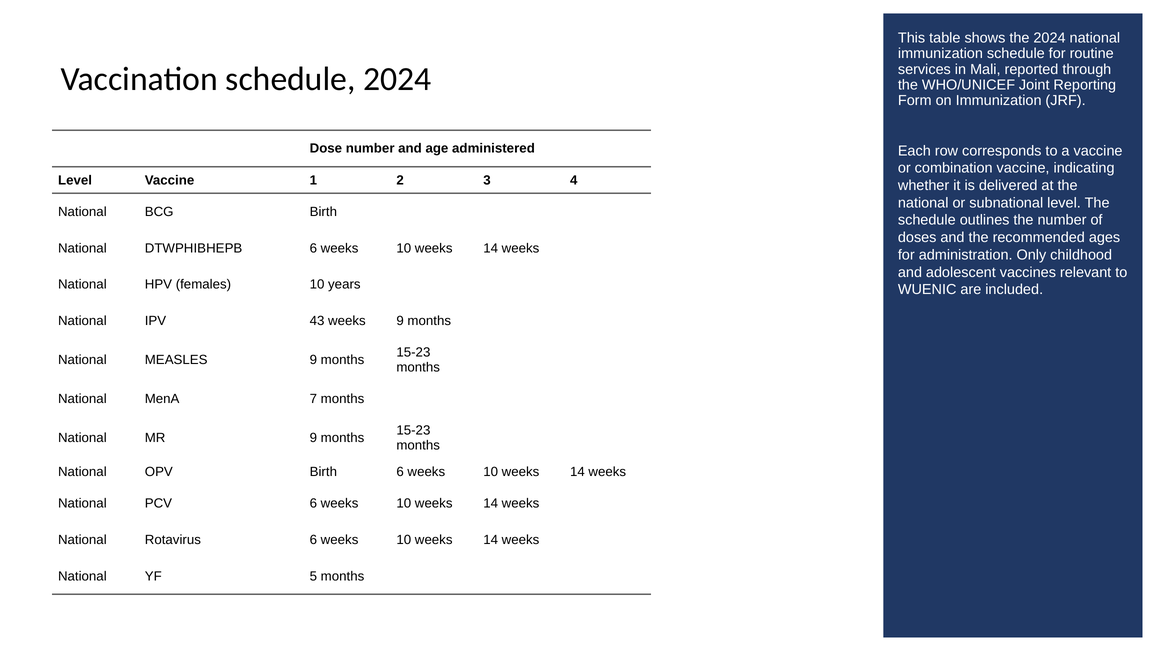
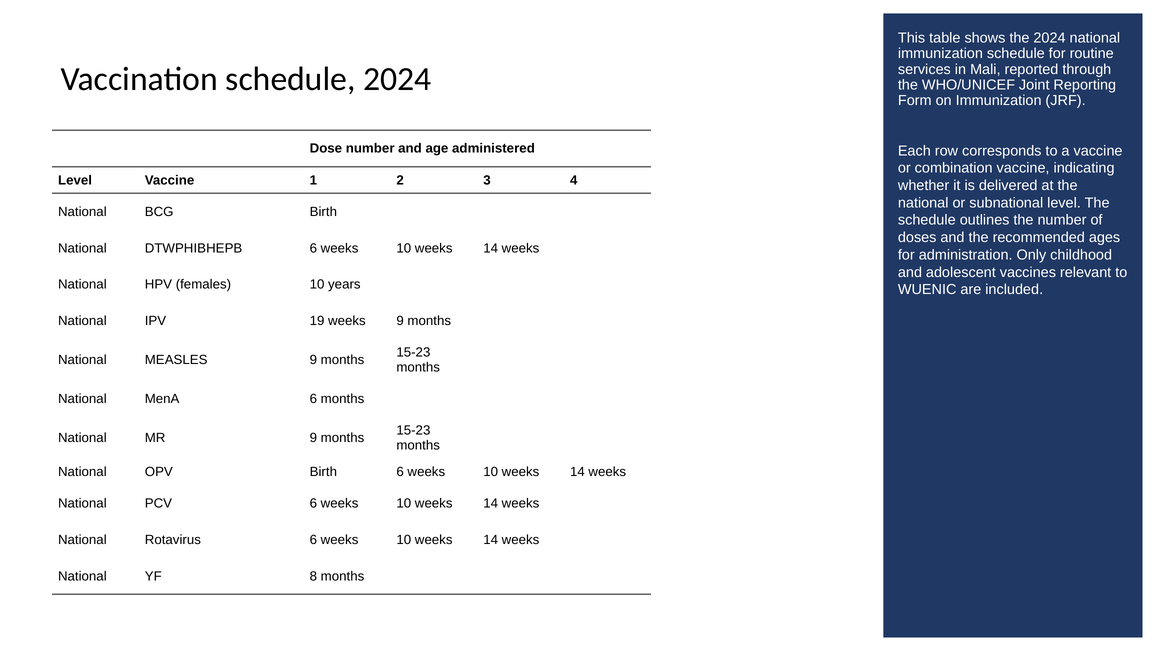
43: 43 -> 19 (317, 321)
MenA 7: 7 -> 6 (313, 399)
5: 5 -> 8 (313, 576)
